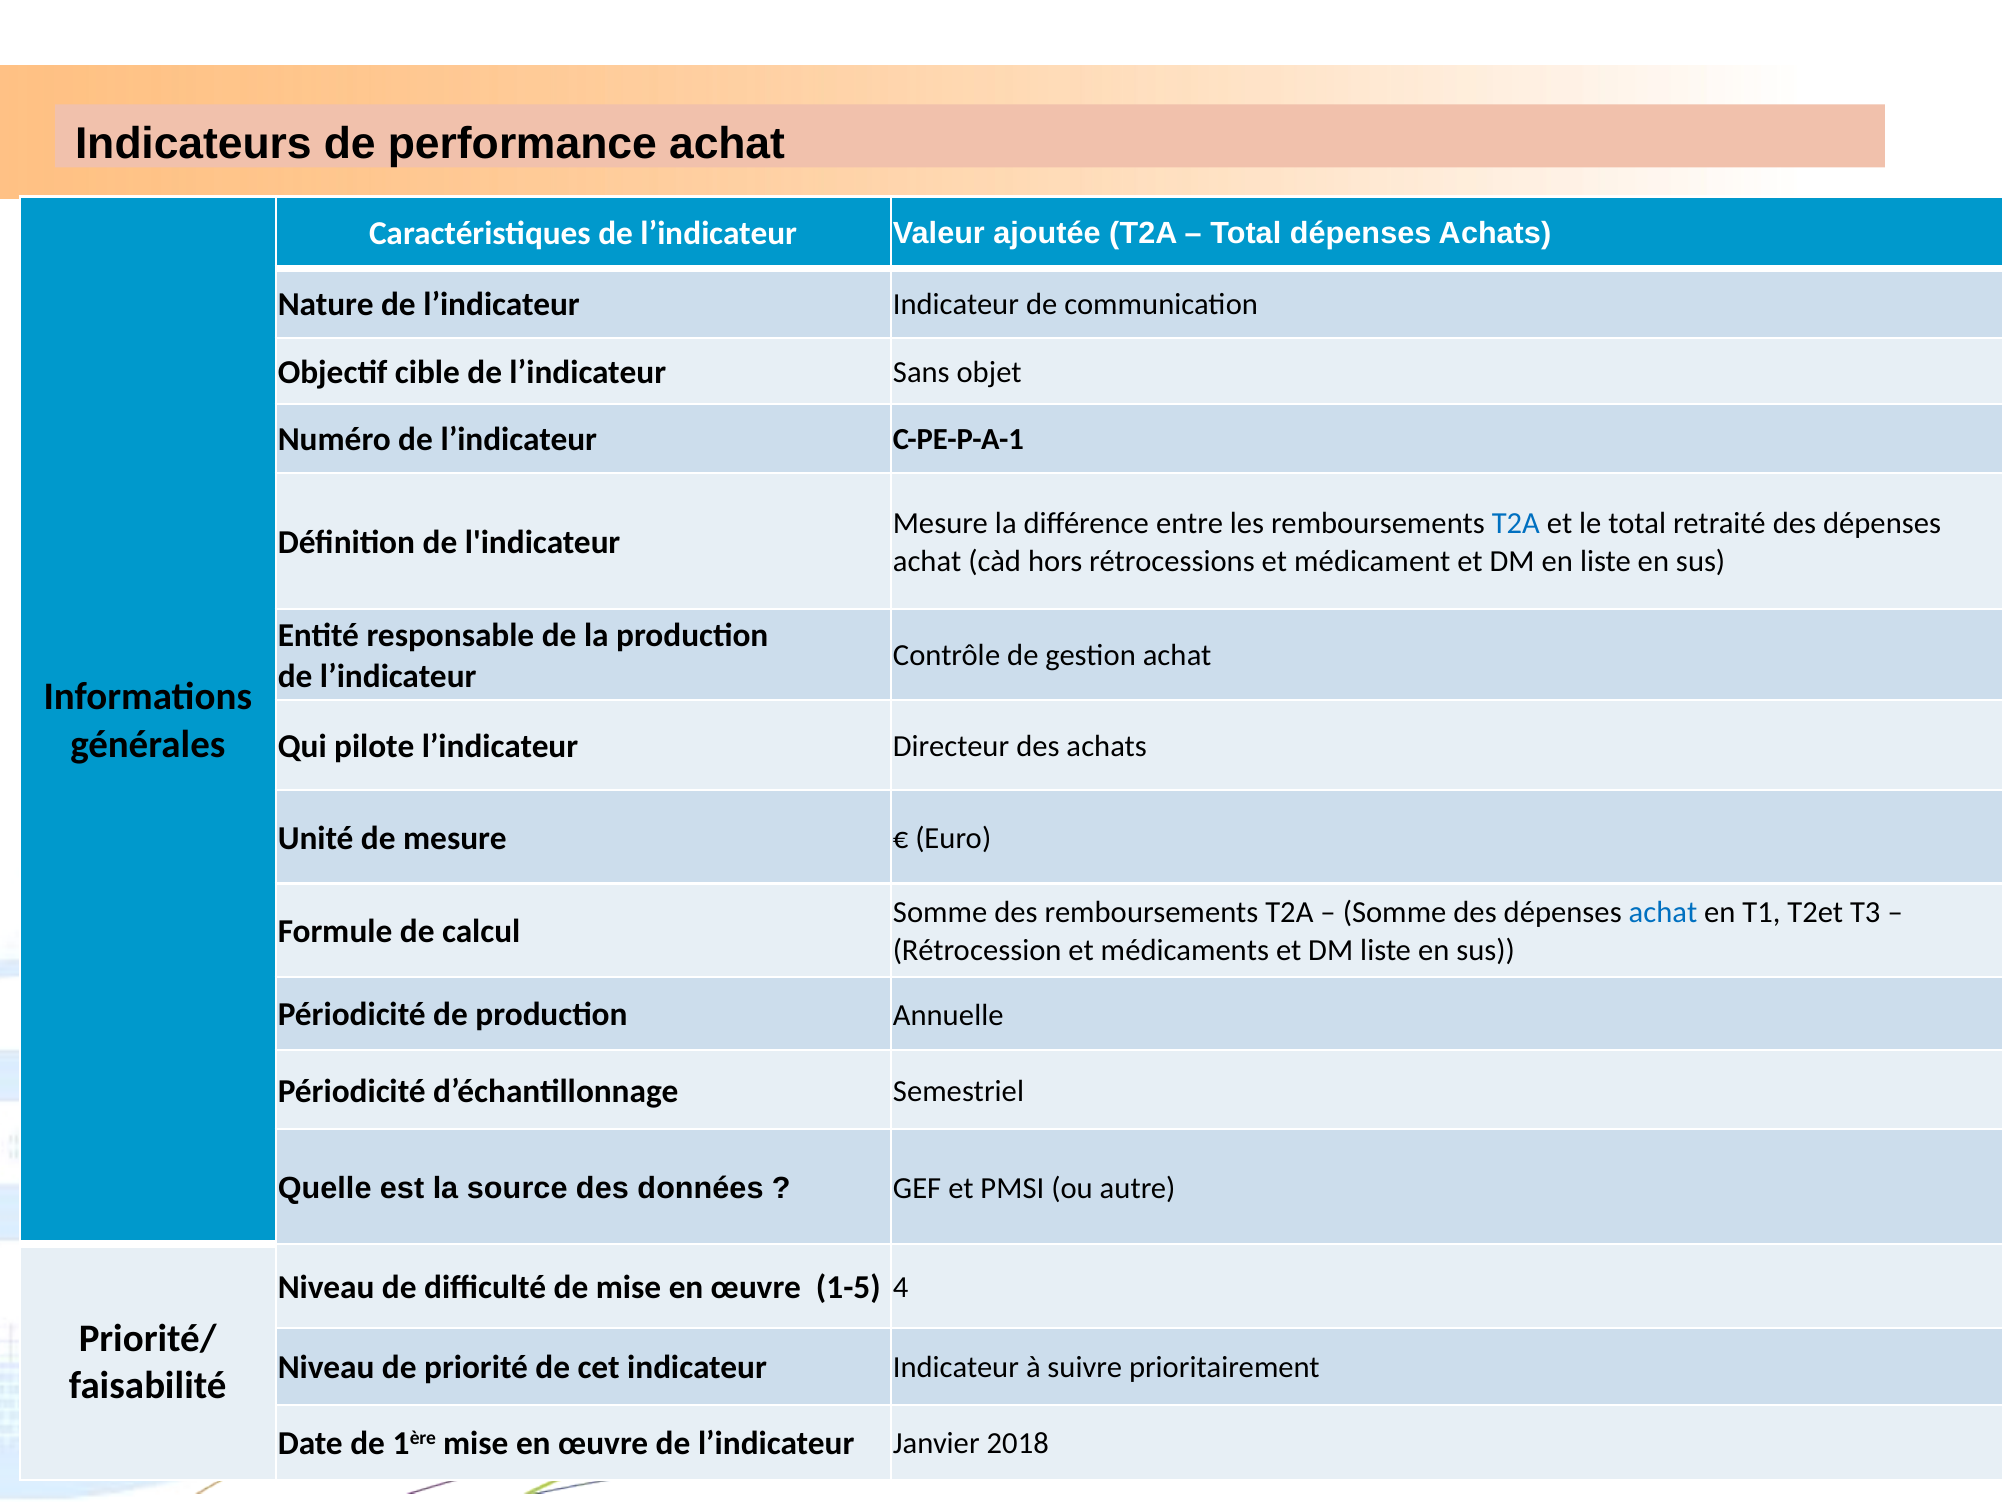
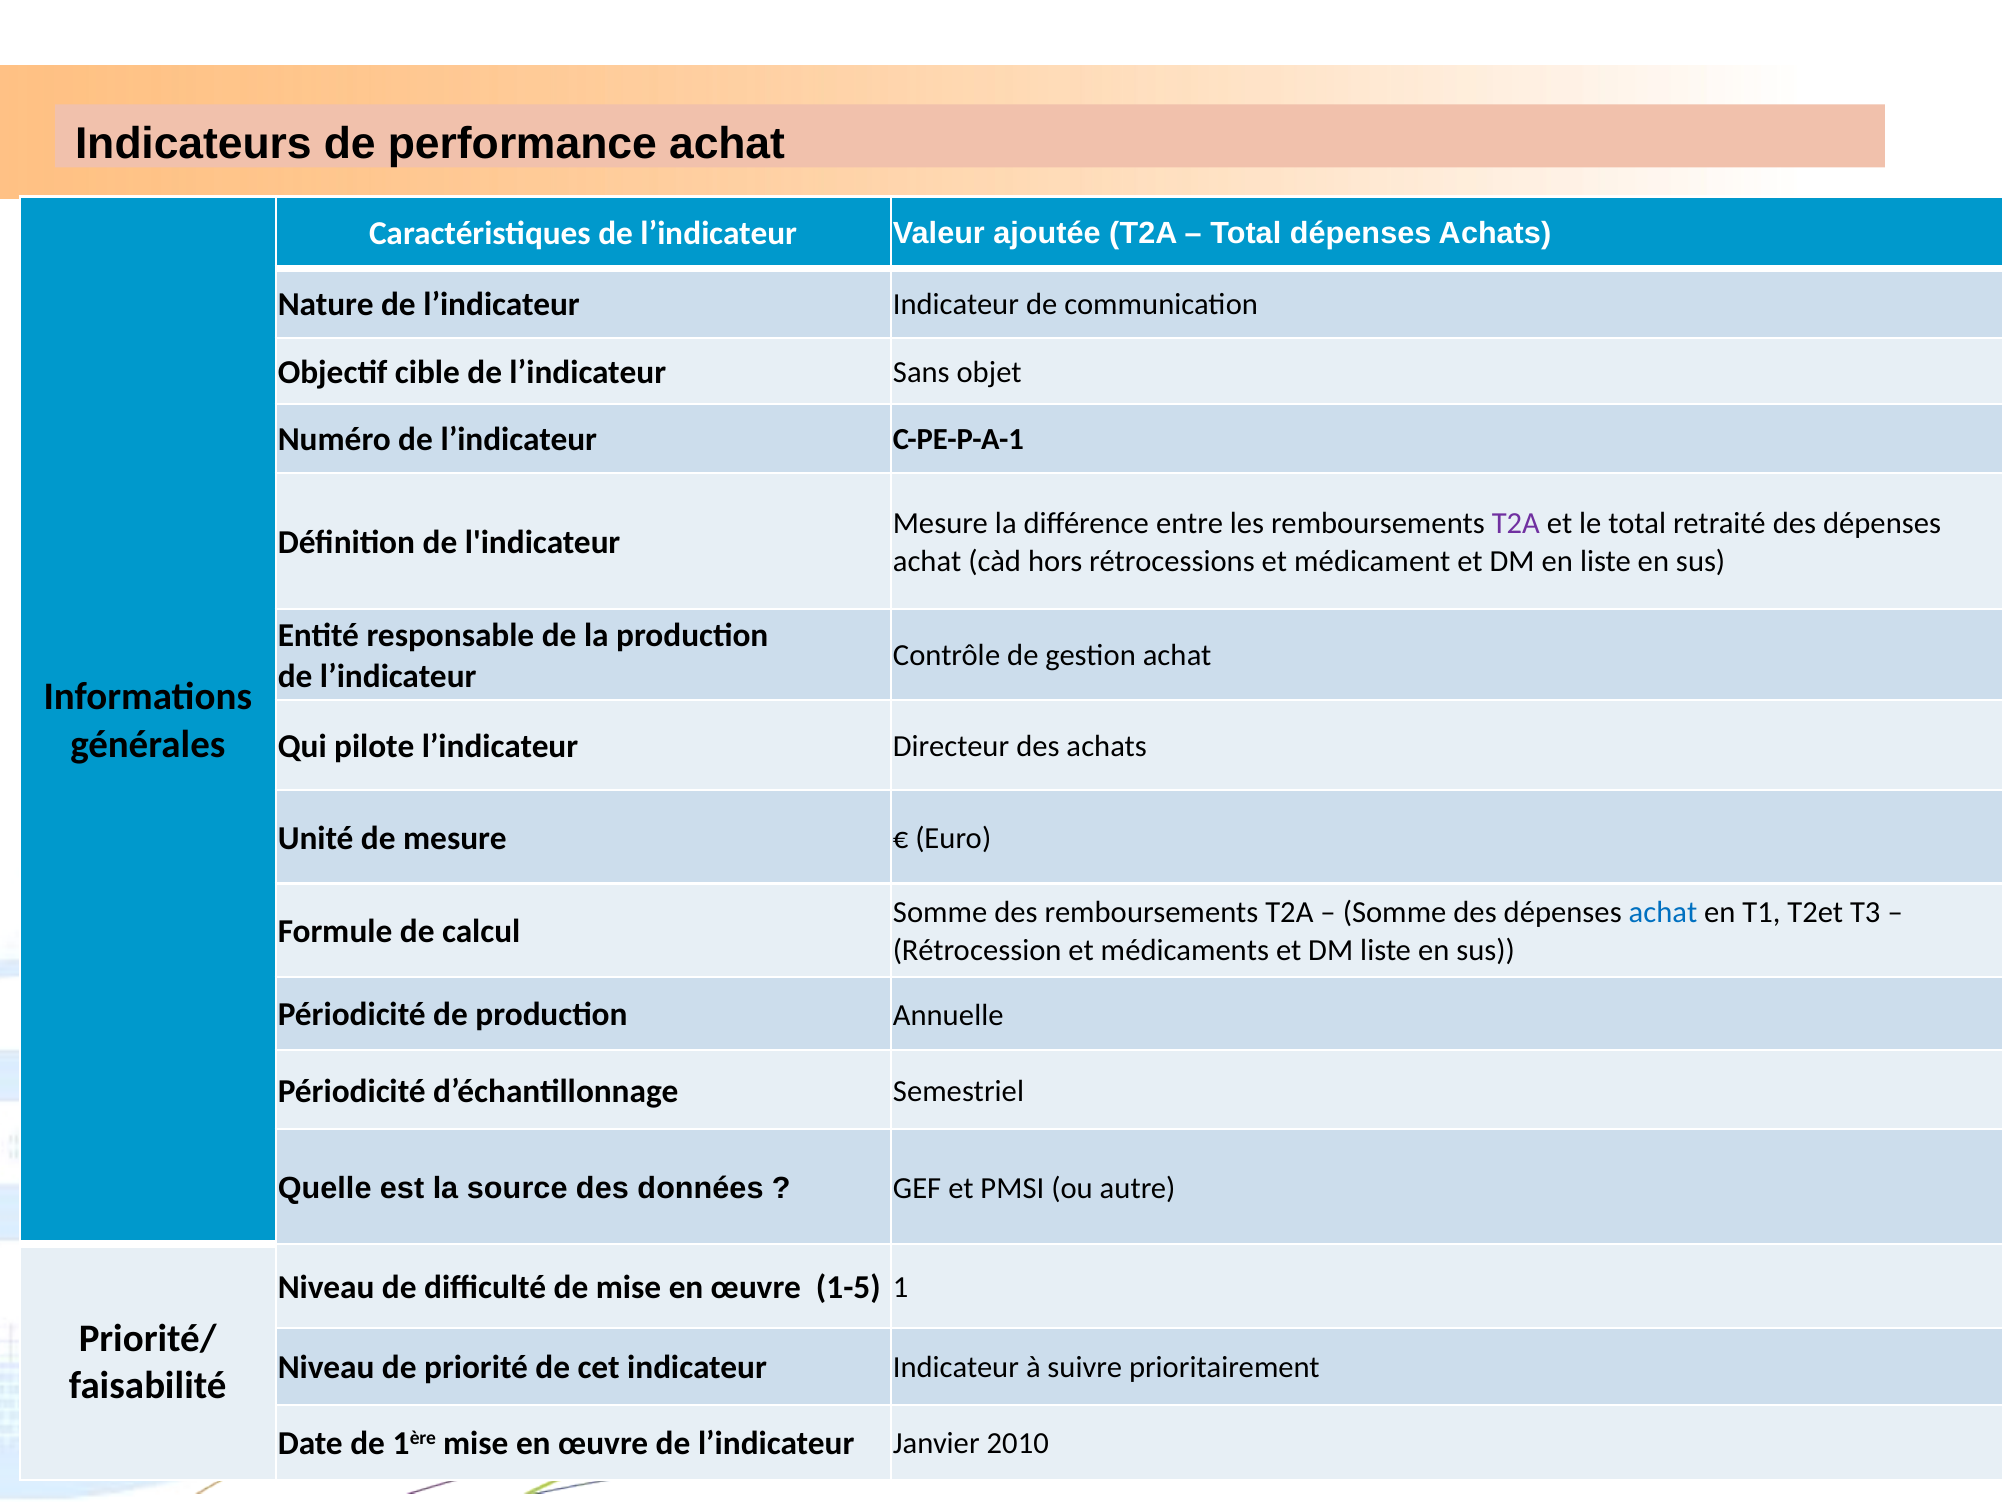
T2A colour: blue -> purple (1516, 523)
4: 4 -> 1 (901, 1288)
2018: 2018 -> 2010 (1018, 1444)
